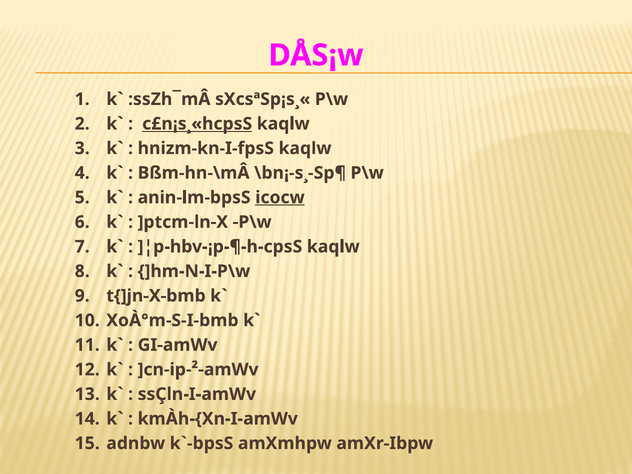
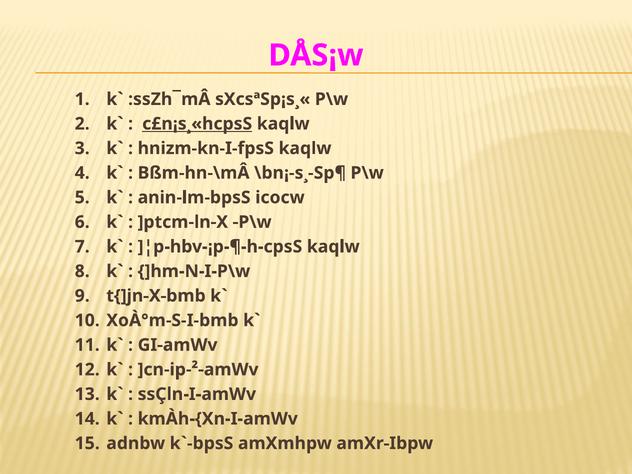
icocw underline: present -> none (280, 197)
